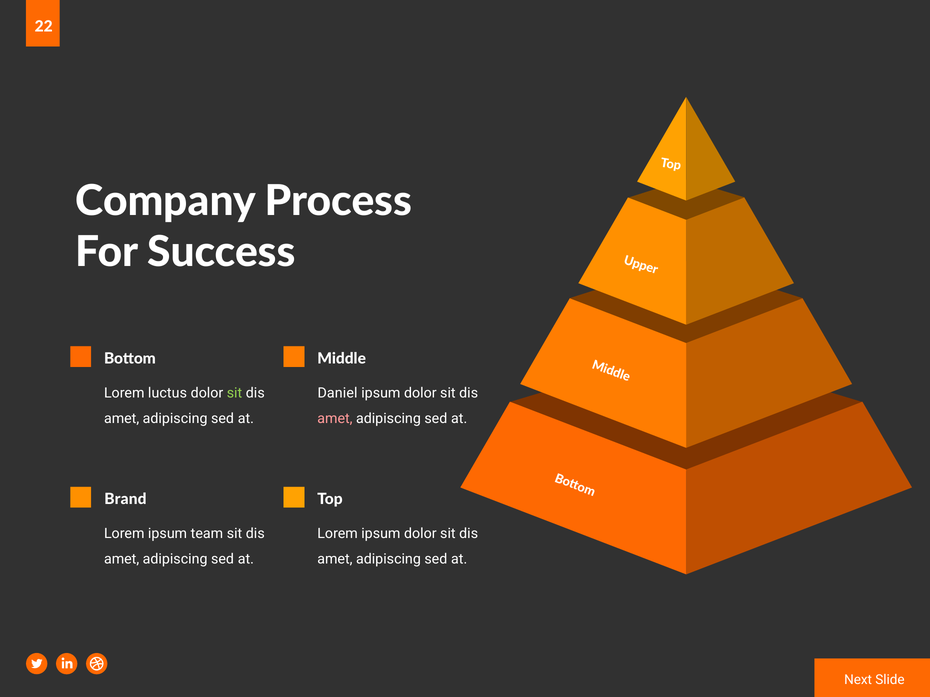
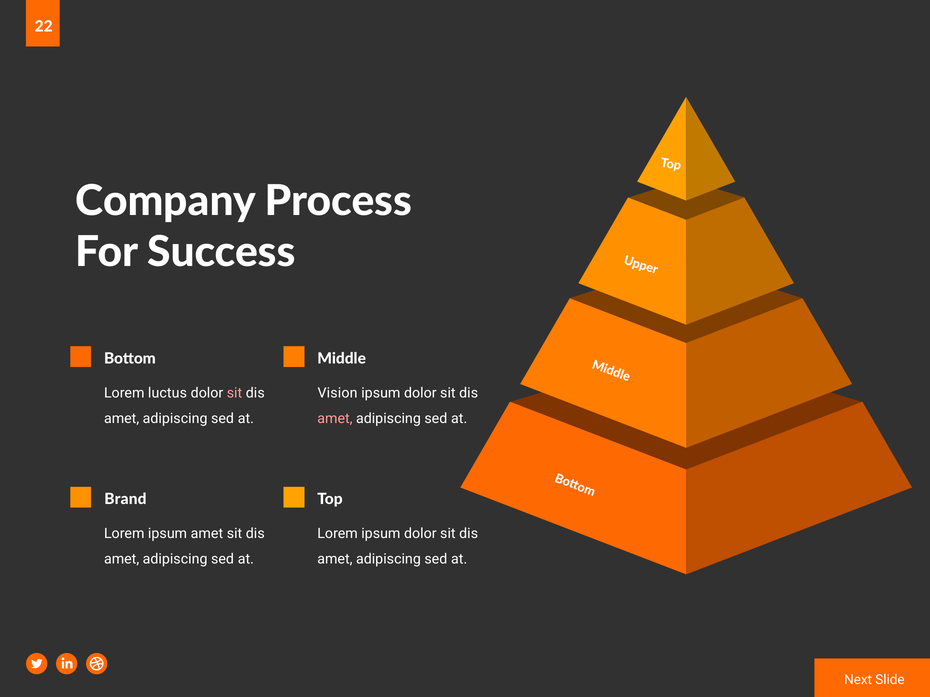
sit colour: light green -> pink (235, 393)
Daniel: Daniel -> Vision (338, 393)
ipsum team: team -> amet (207, 534)
